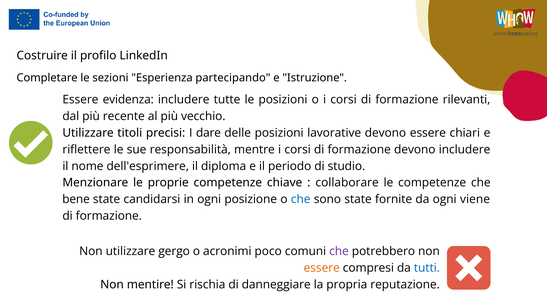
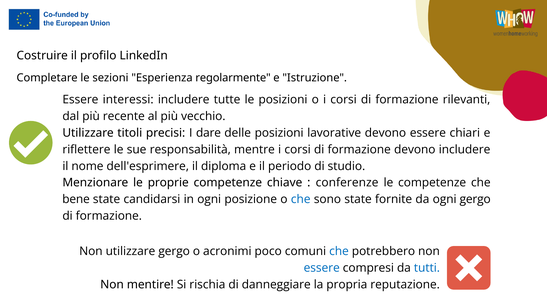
partecipando: partecipando -> regolarmente (233, 78)
evidenza: evidenza -> interessi (128, 100)
collaborare: collaborare -> conferenze (347, 183)
ogni viene: viene -> gergo (475, 199)
che colour: purple -> blue (339, 251)
essere colour: orange -> blue (322, 268)
